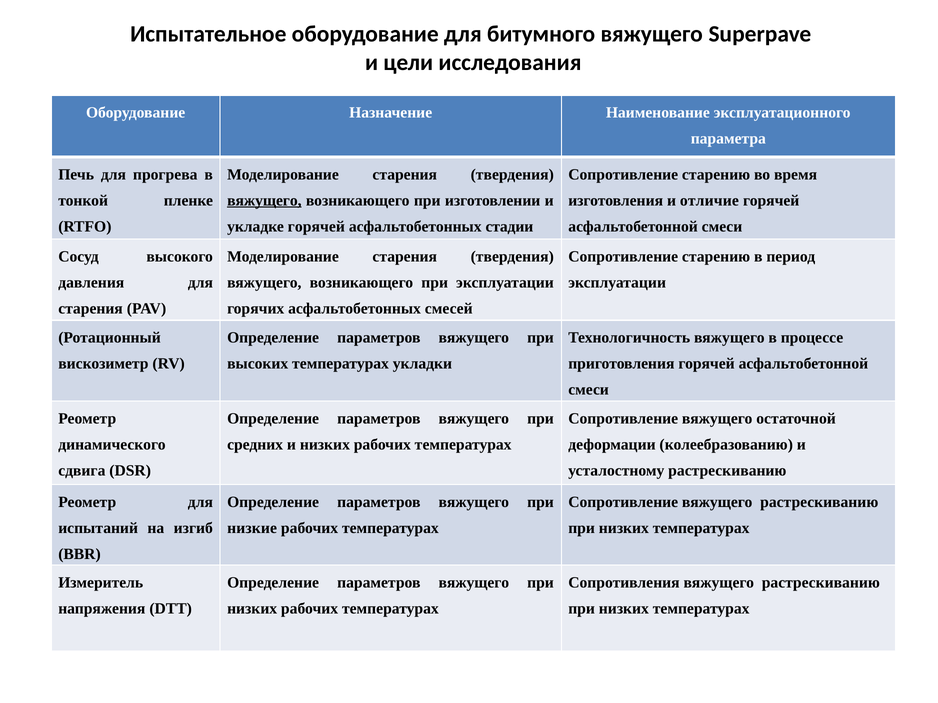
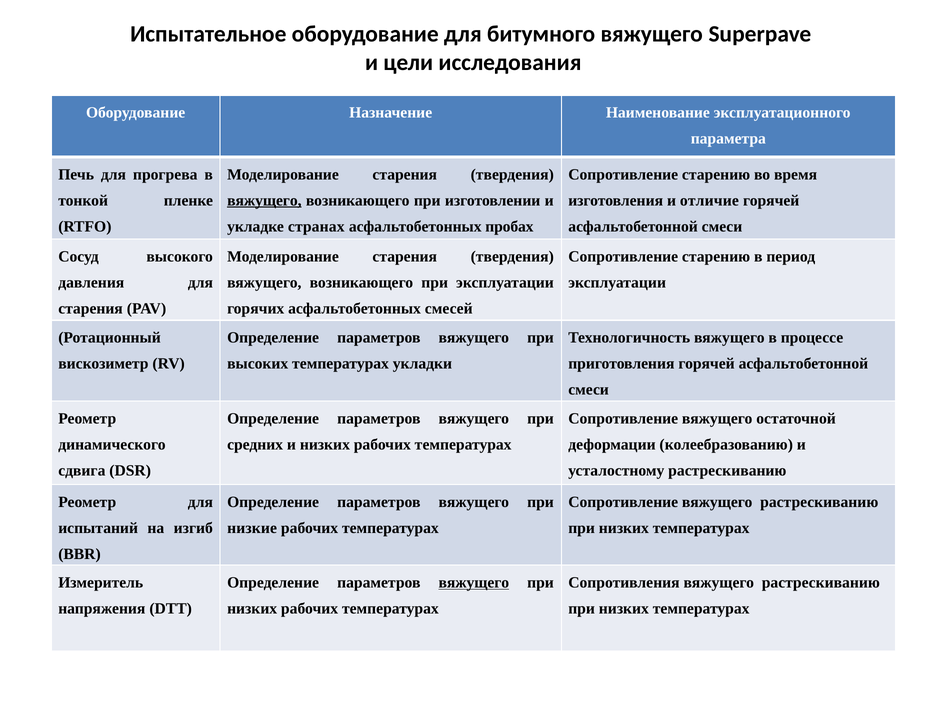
укладке горячей: горячей -> странах (316, 227)
стадии: стадии -> пробах (509, 227)
вяжущего underline: none -> present (474, 583)
